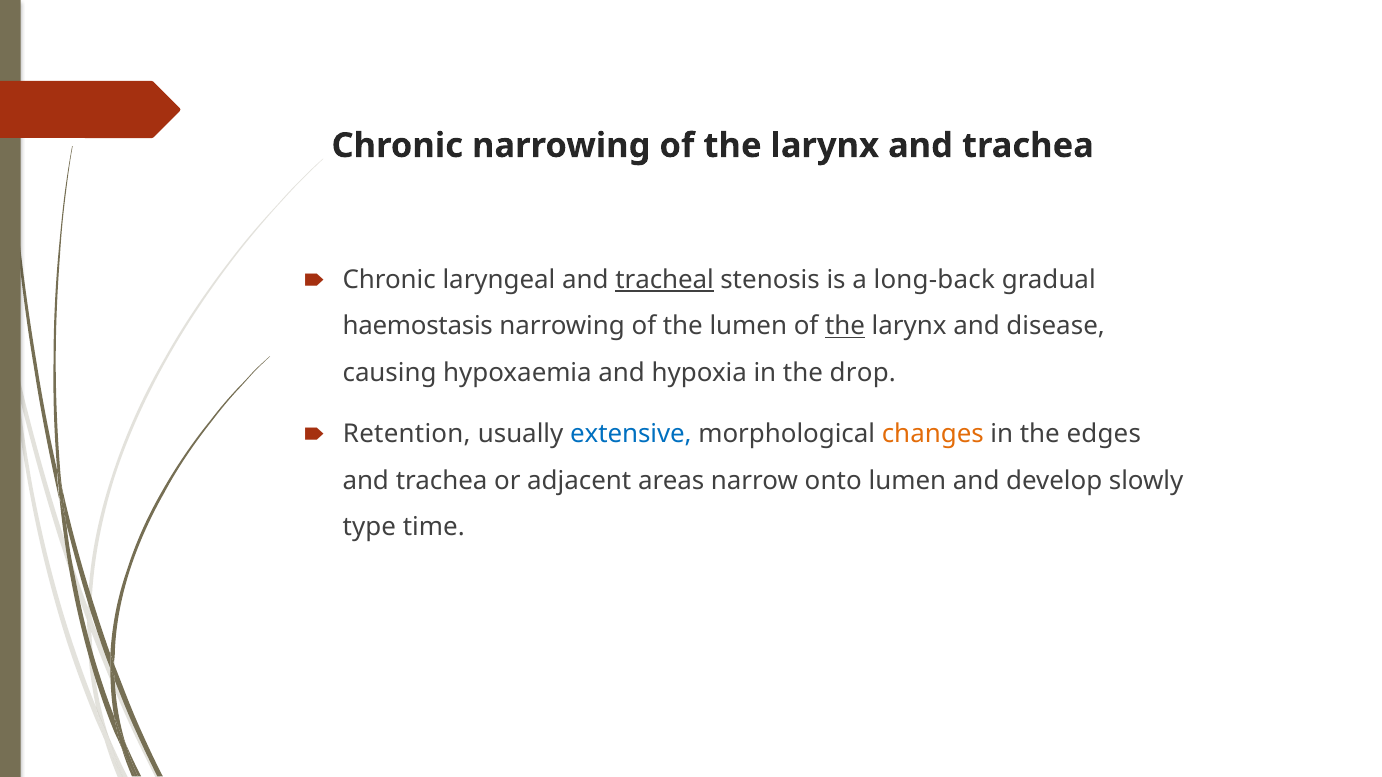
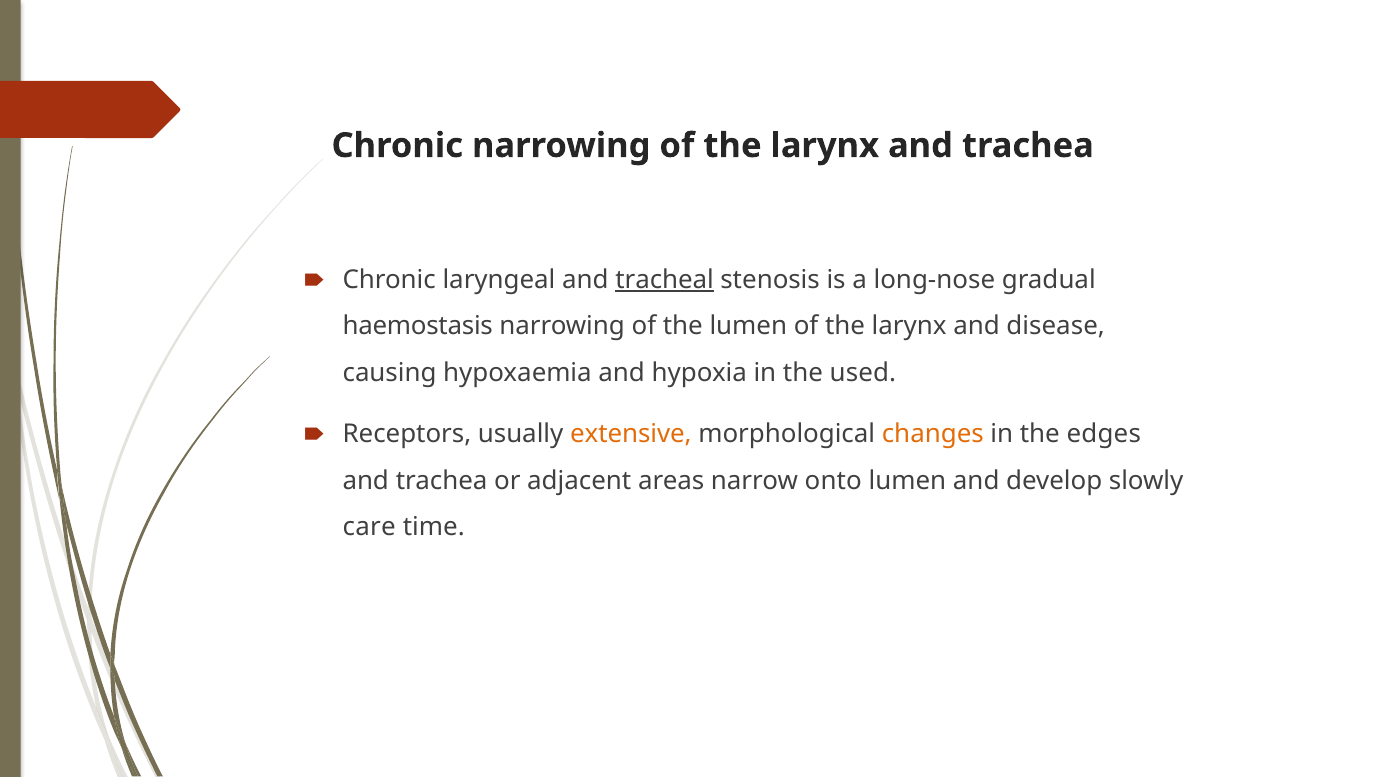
long-back: long-back -> long-nose (934, 280)
the underline: present -> none (845, 327)
drop: drop -> used (863, 373)
Retention: Retention -> Receptors (407, 434)
extensive colour: blue -> orange (631, 434)
type: type -> care (369, 527)
